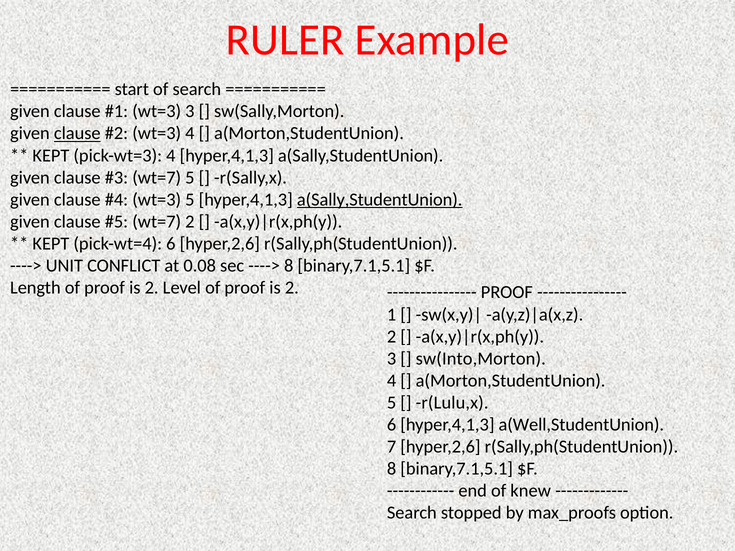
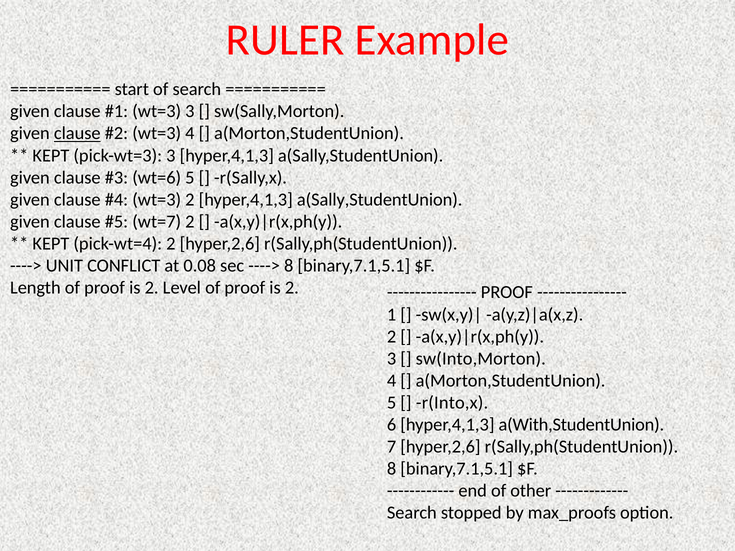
pick-wt=3 4: 4 -> 3 (171, 156)
wt=7: wt=7 -> wt=6 (157, 178)
wt=3 5: 5 -> 2 (190, 200)
a(Sally,StudentUnion underline: present -> none (380, 200)
pick-wt=4 6: 6 -> 2 (171, 244)
r(Lulu,x: r(Lulu,x -> r(Into,x (452, 403)
a(Well,StudentUnion: a(Well,StudentUnion -> a(With,StudentUnion (581, 425)
knew: knew -> other (531, 491)
